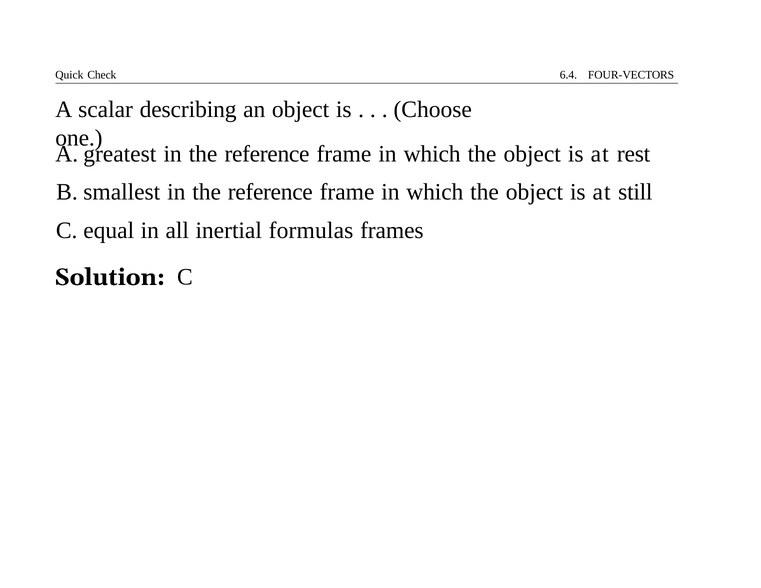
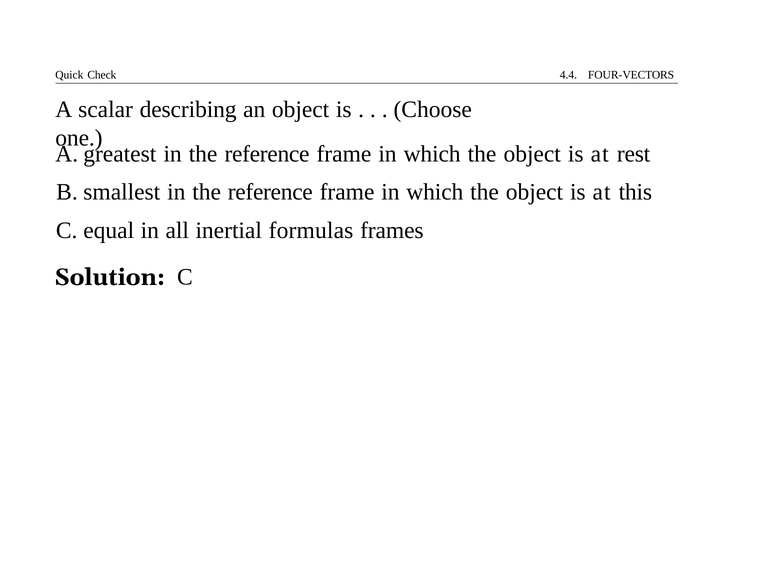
6.4: 6.4 -> 4.4 (568, 75)
still: still -> this (635, 192)
